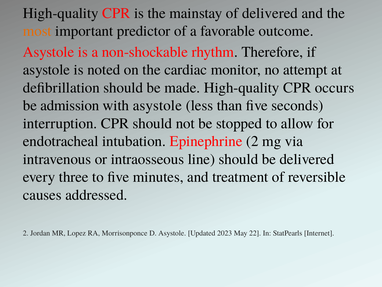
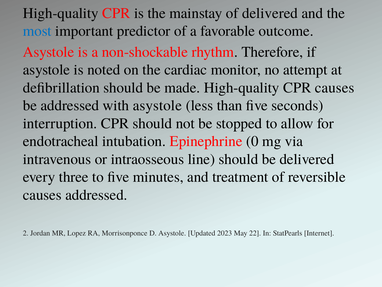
most colour: orange -> blue (37, 31)
CPR occurs: occurs -> causes (335, 87)
be admission: admission -> addressed (70, 105)
Epinephrine 2: 2 -> 0 (252, 141)
